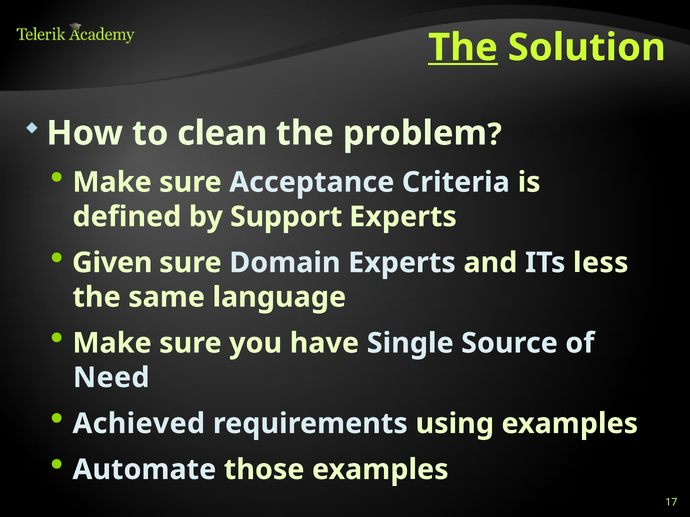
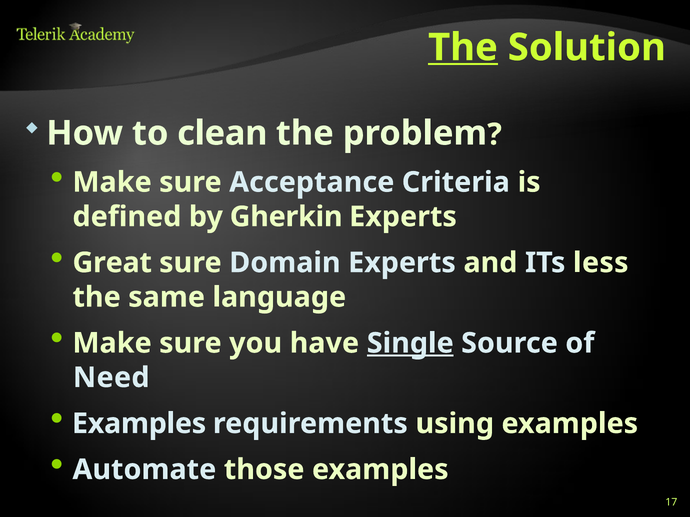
Support: Support -> Gherkin (286, 217)
Given: Given -> Great (112, 263)
Single underline: none -> present (410, 343)
Achieved: Achieved -> Examples (139, 424)
